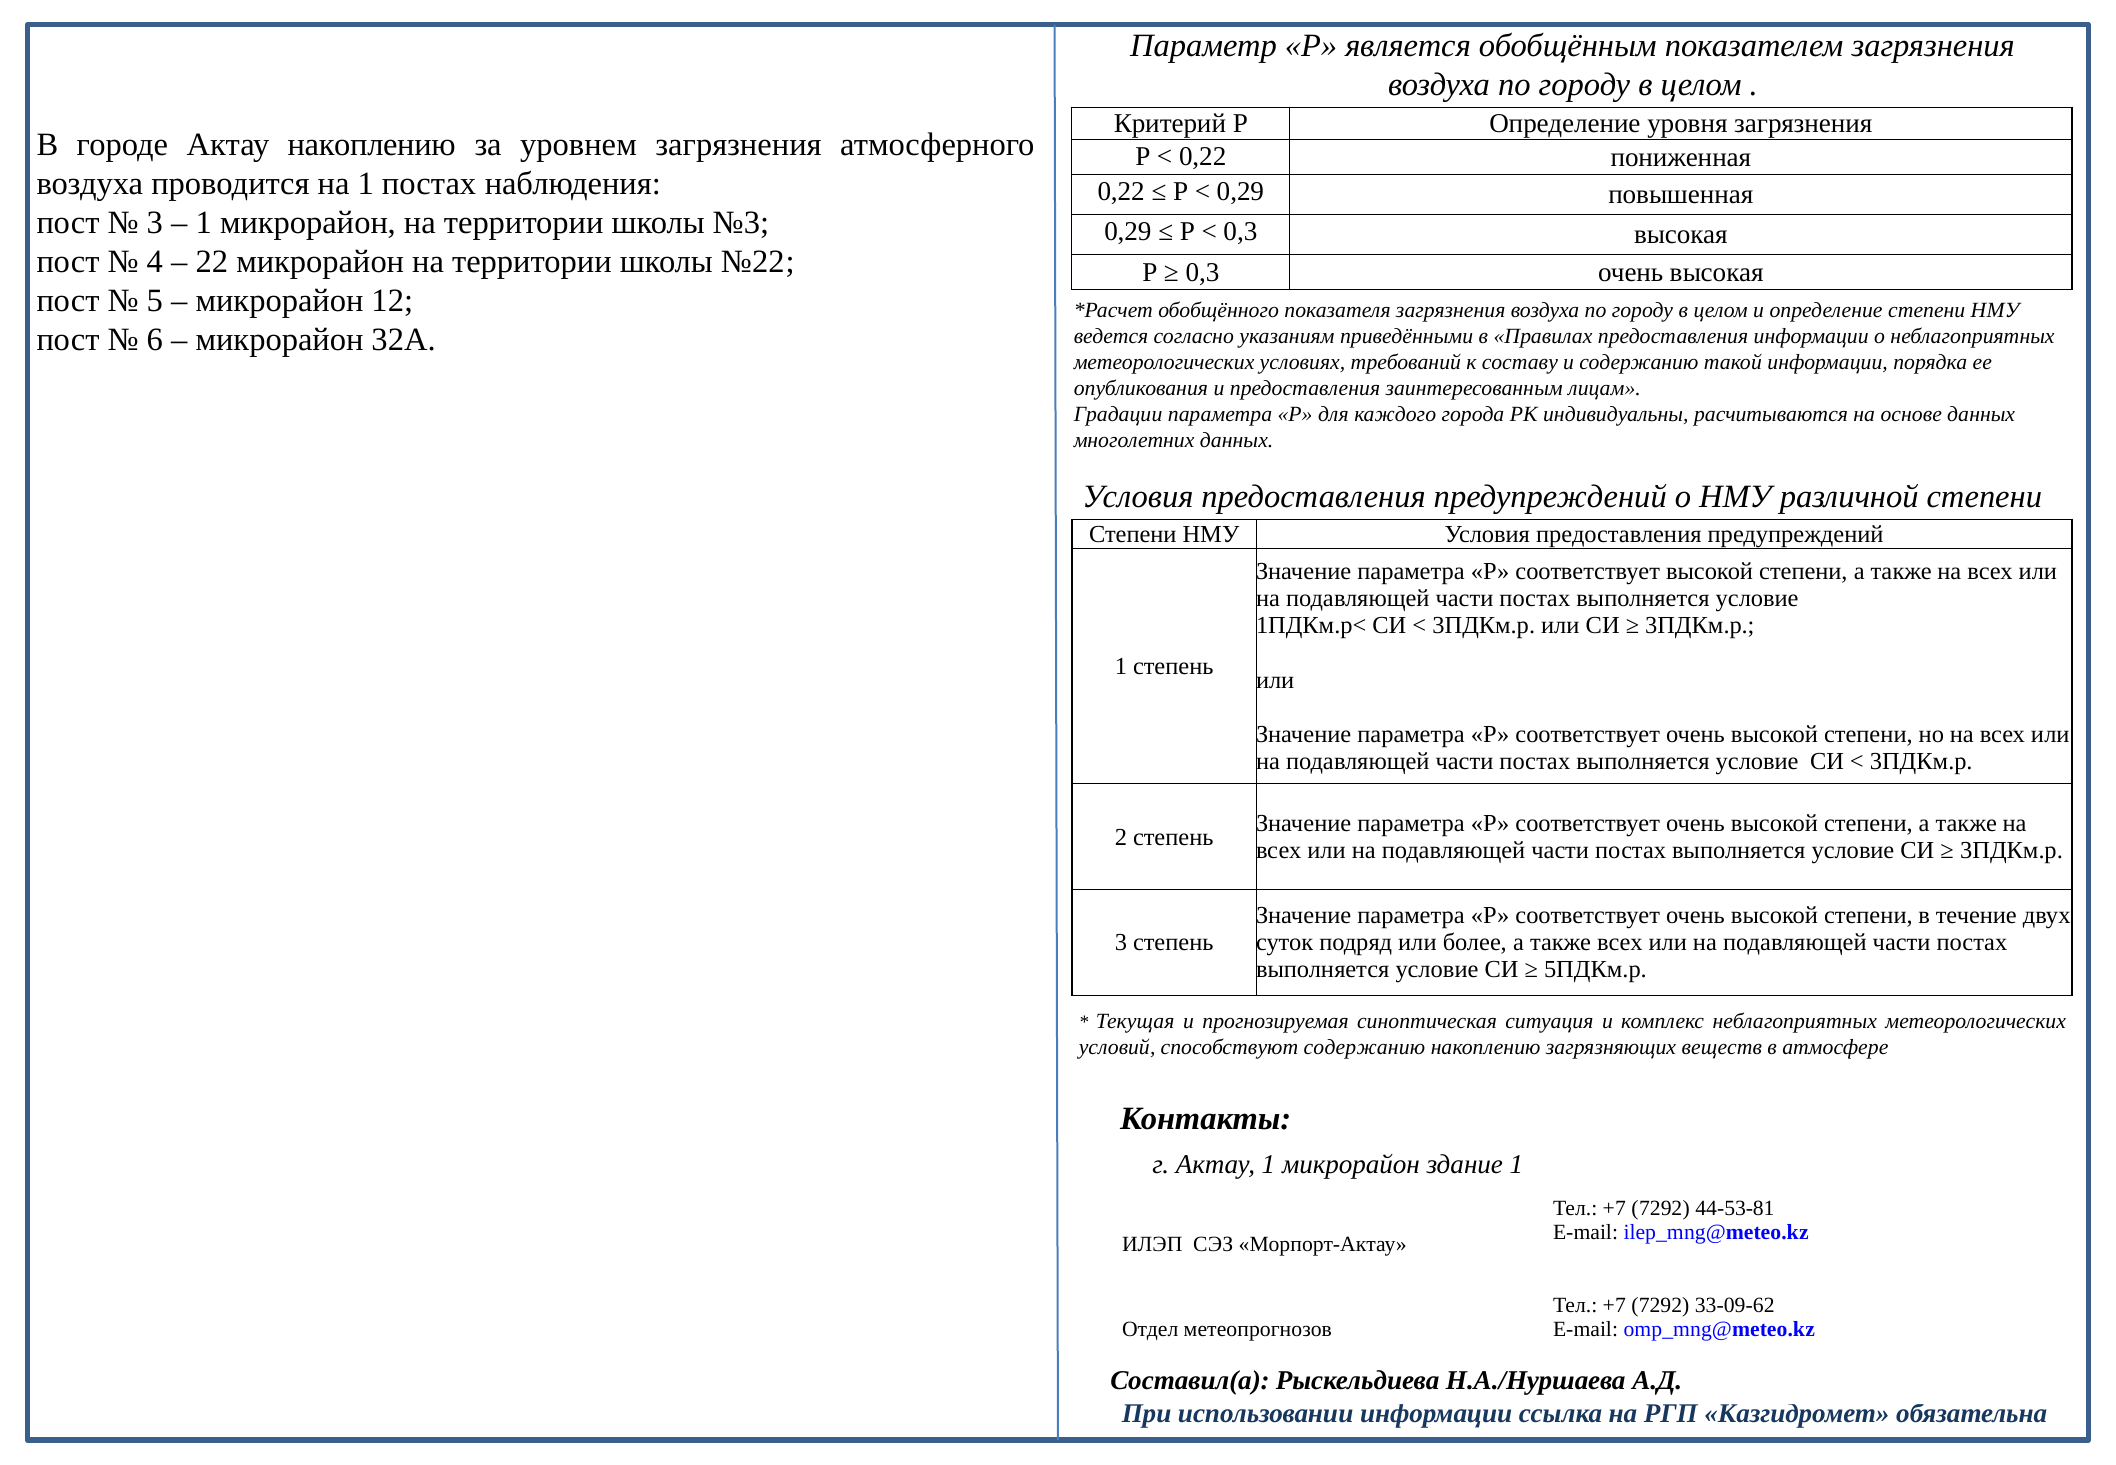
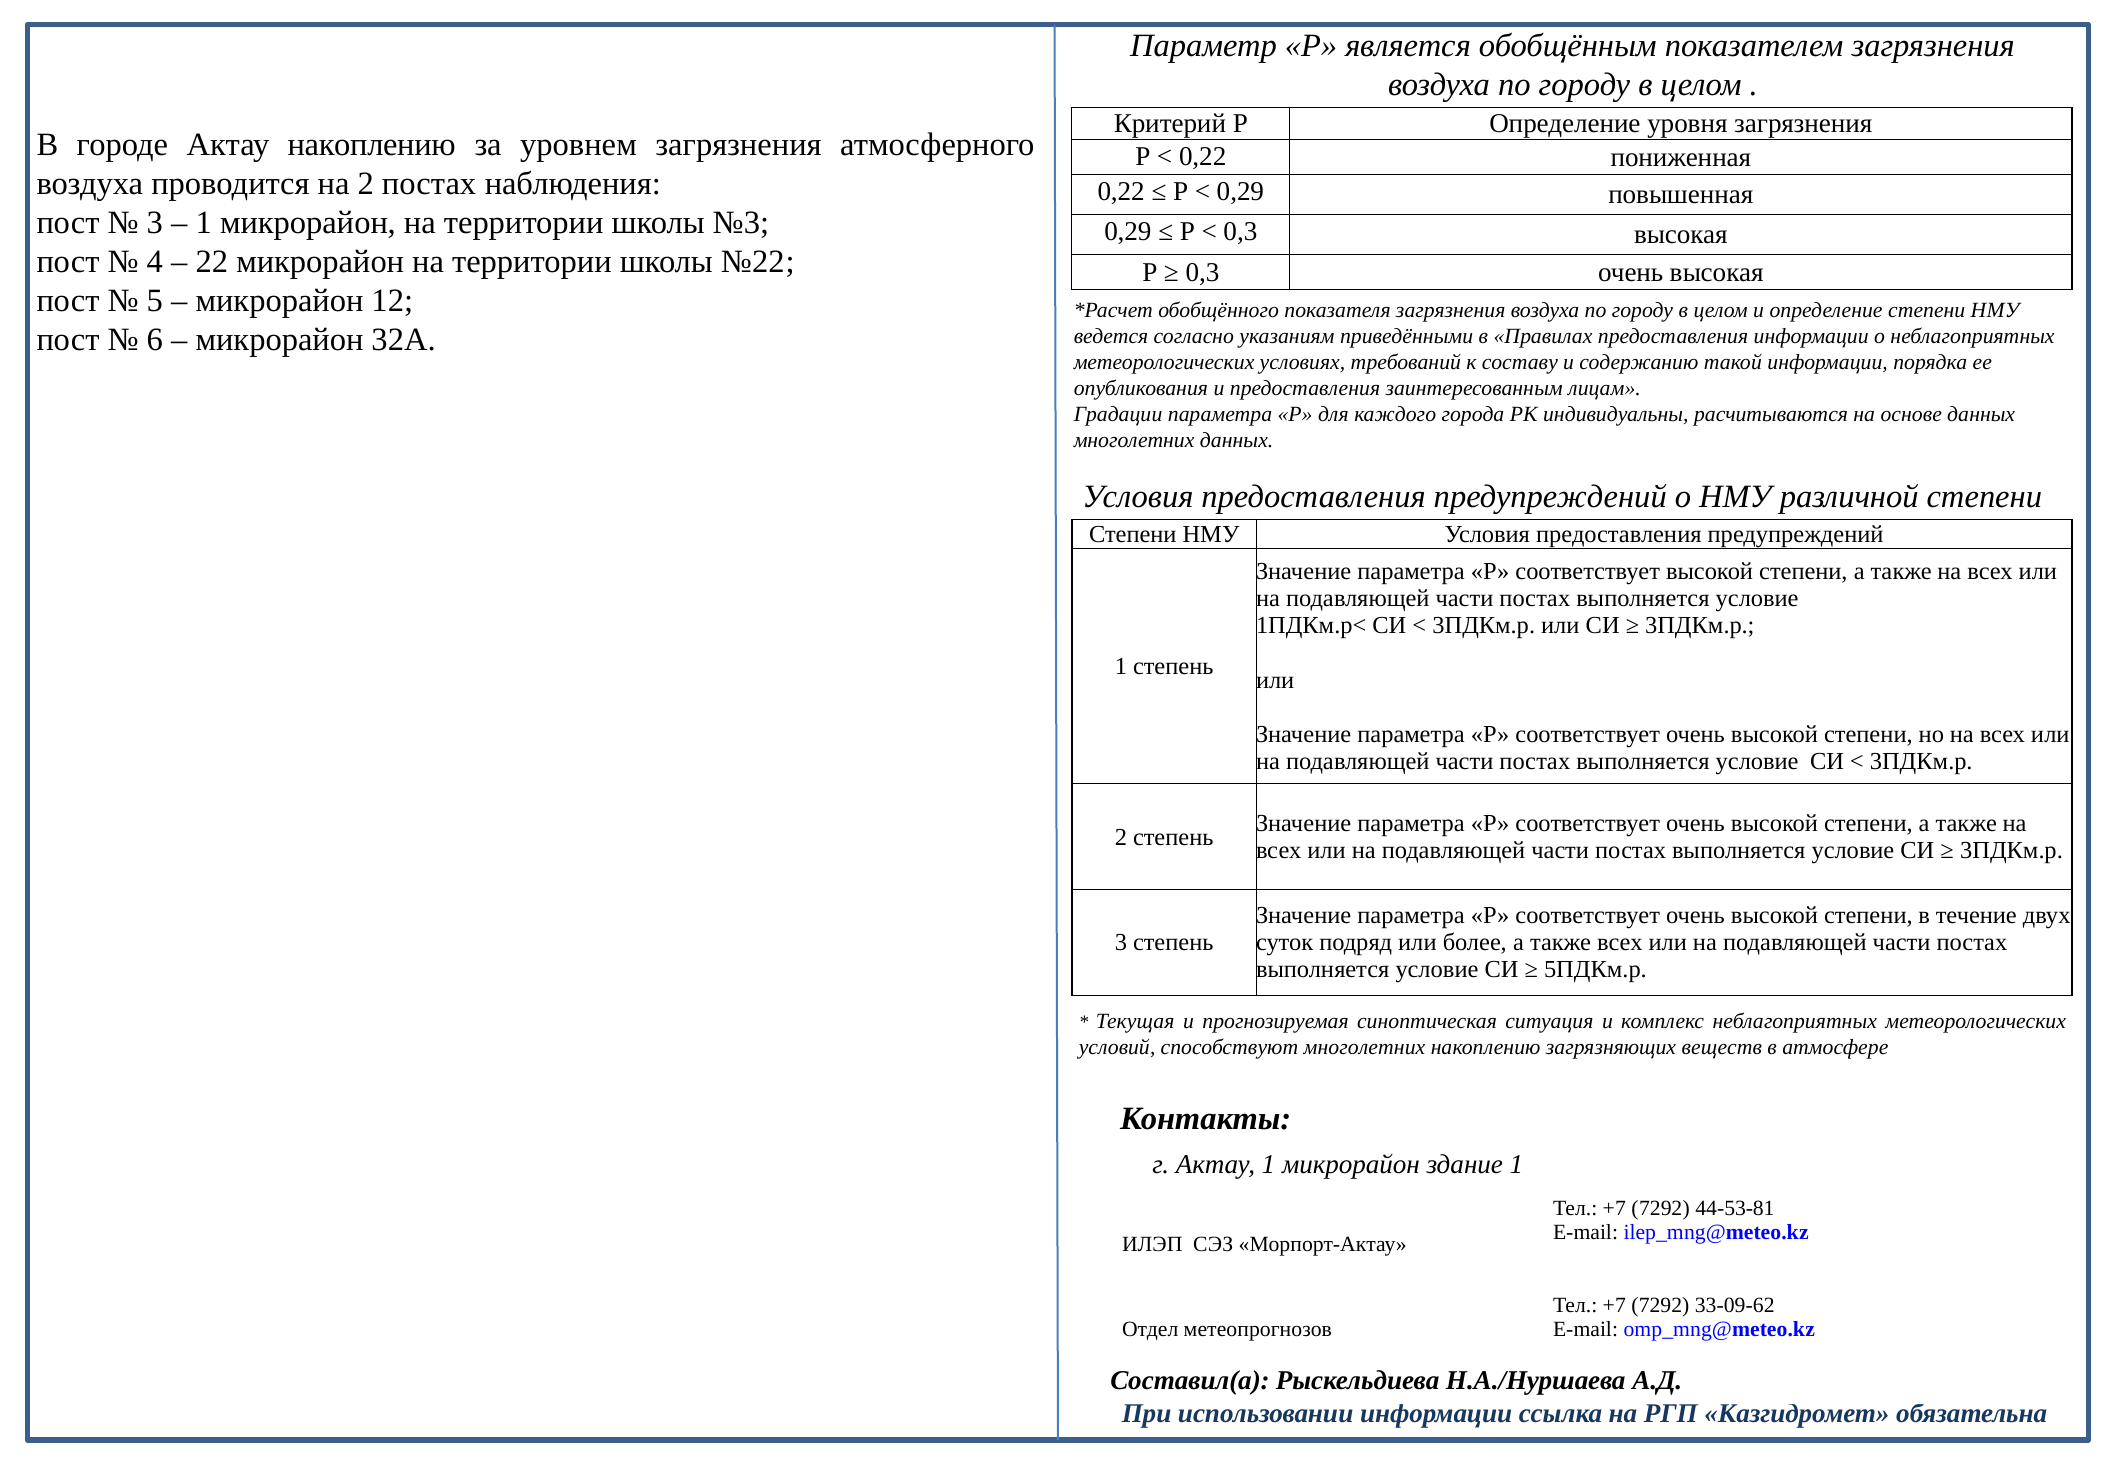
на 1: 1 -> 2 (366, 184)
способствуют содержанию: содержанию -> многолетних (1365, 1047)
